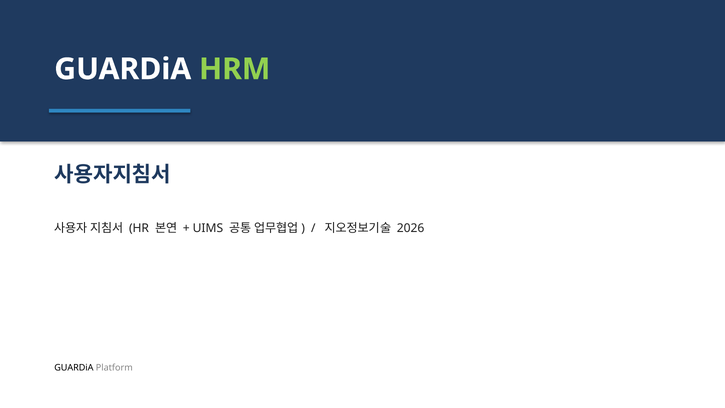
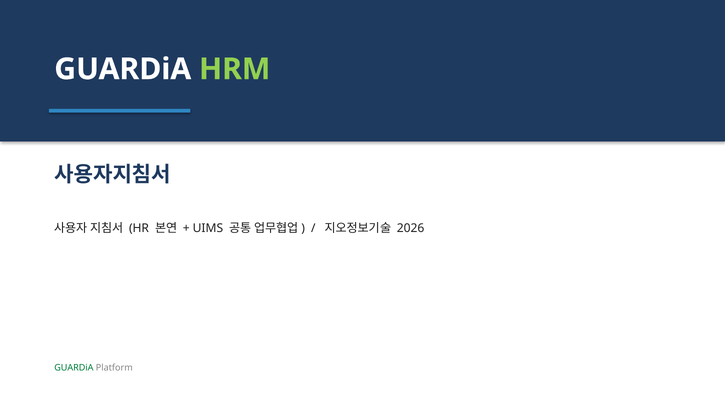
GUARDiA colour: black -> green (74, 368)
